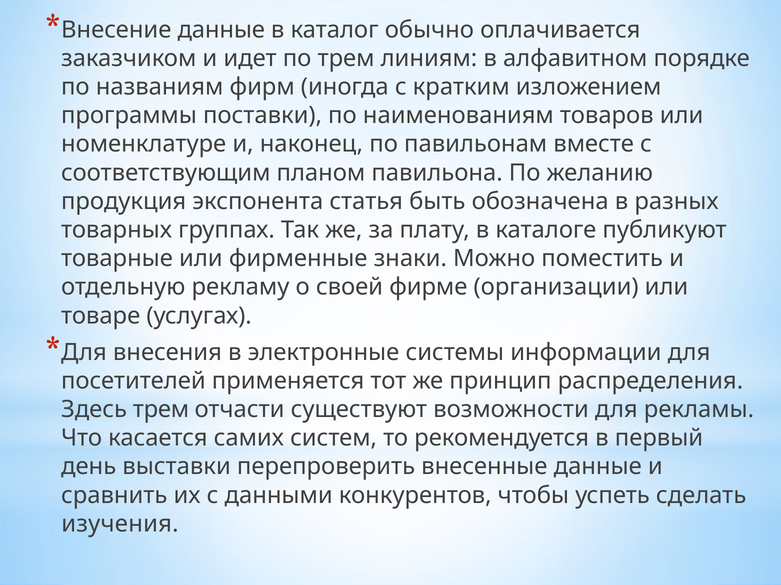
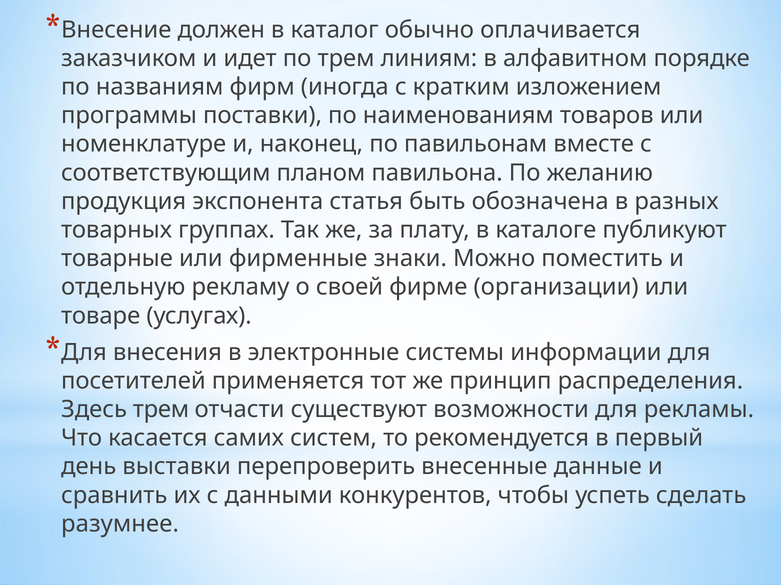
Внесение данные: данные -> должен (221, 30)
изучения: изучения -> разумнее (120, 524)
